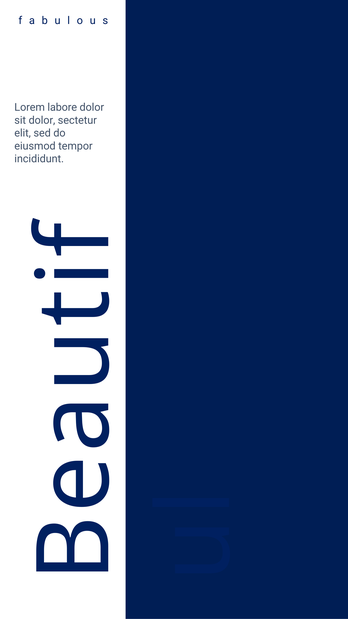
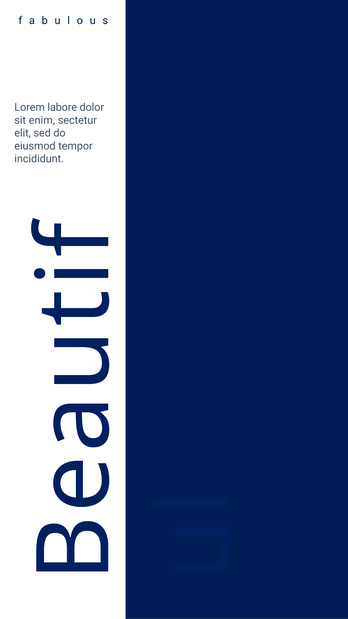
sit dolor: dolor -> enim (42, 120)
